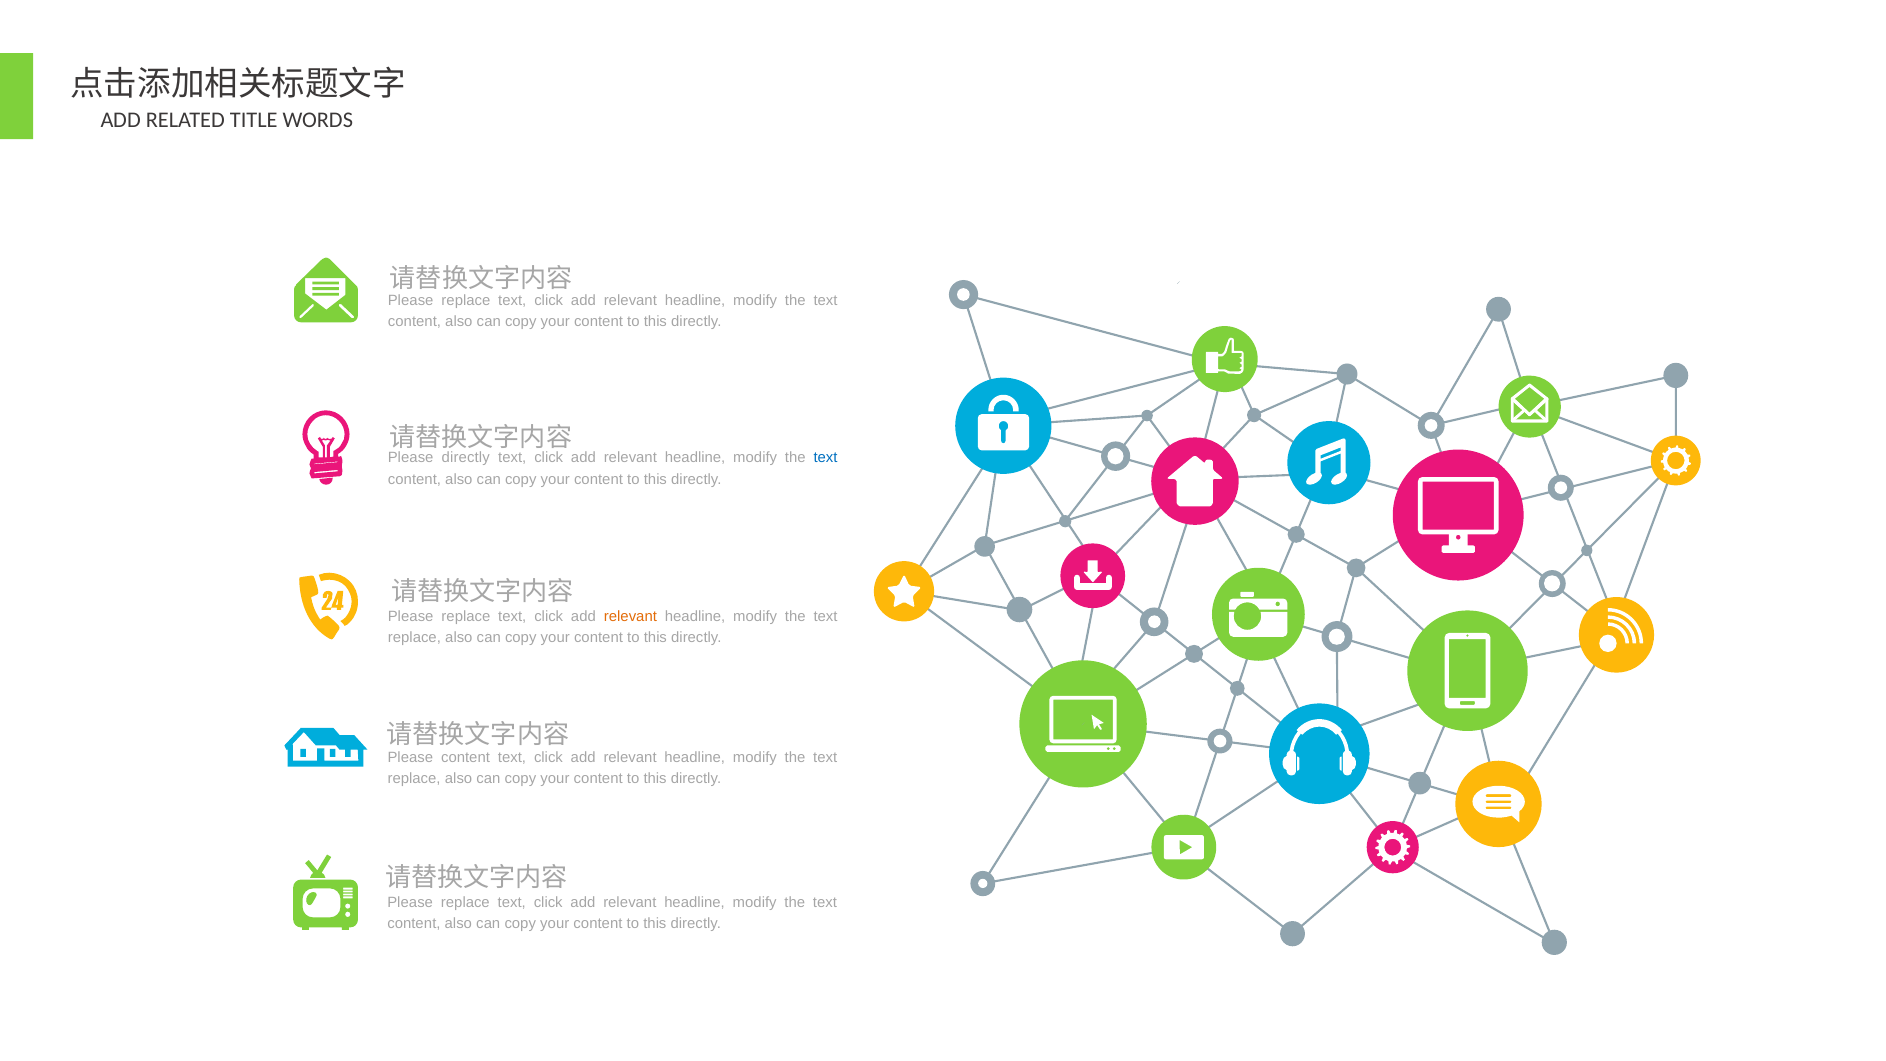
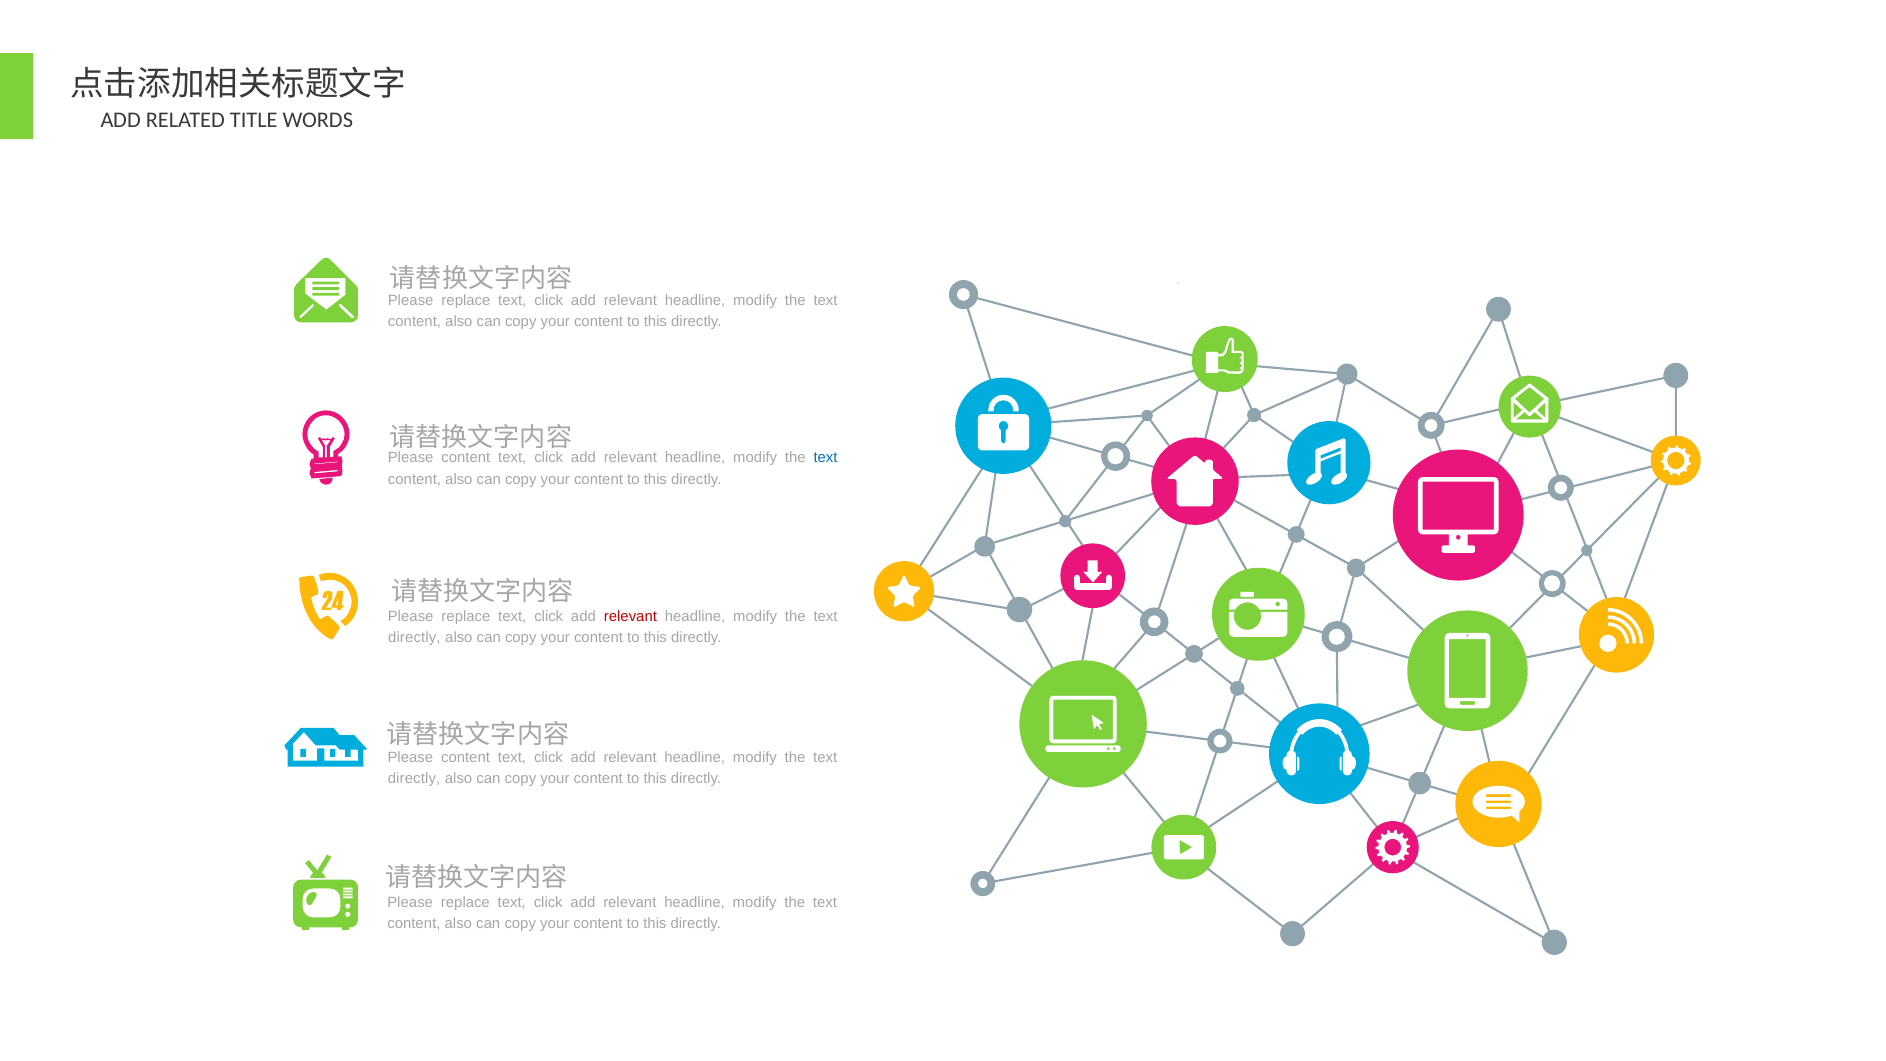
directly: directly -> content (466, 458)
relevant colour: orange -> red (630, 617)
replace: replace -> directly (414, 638)
replace: replace -> directly (414, 779)
